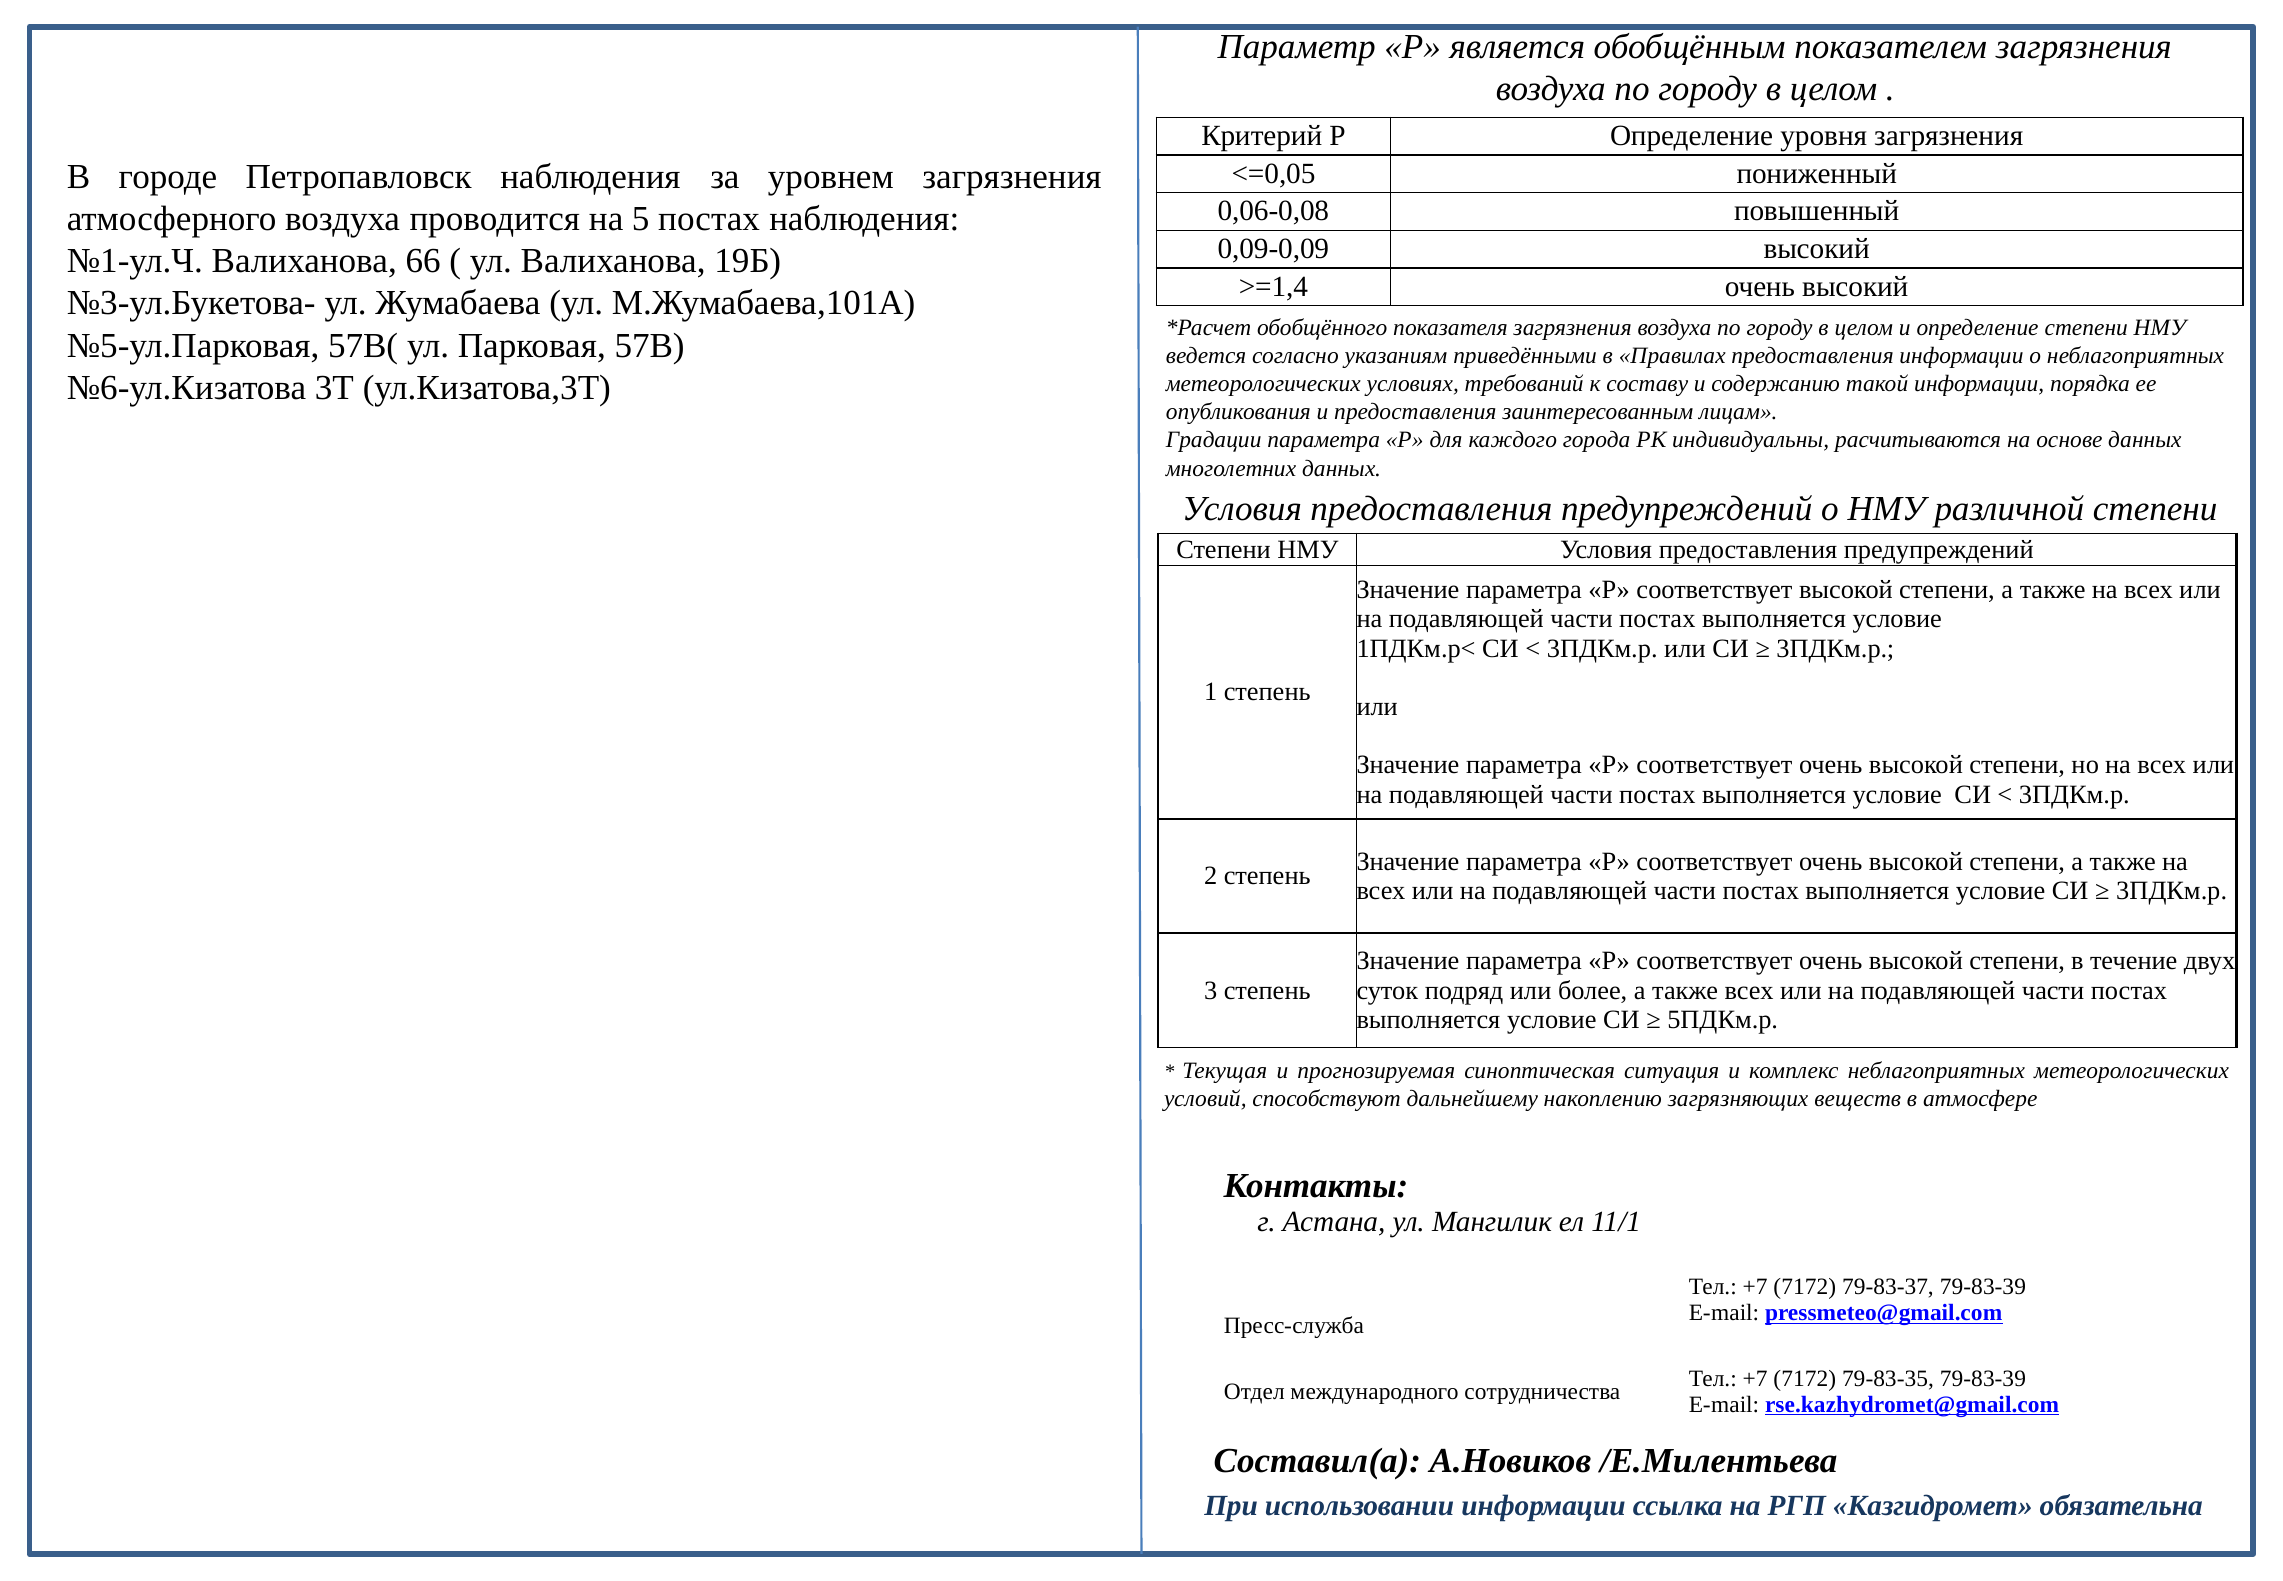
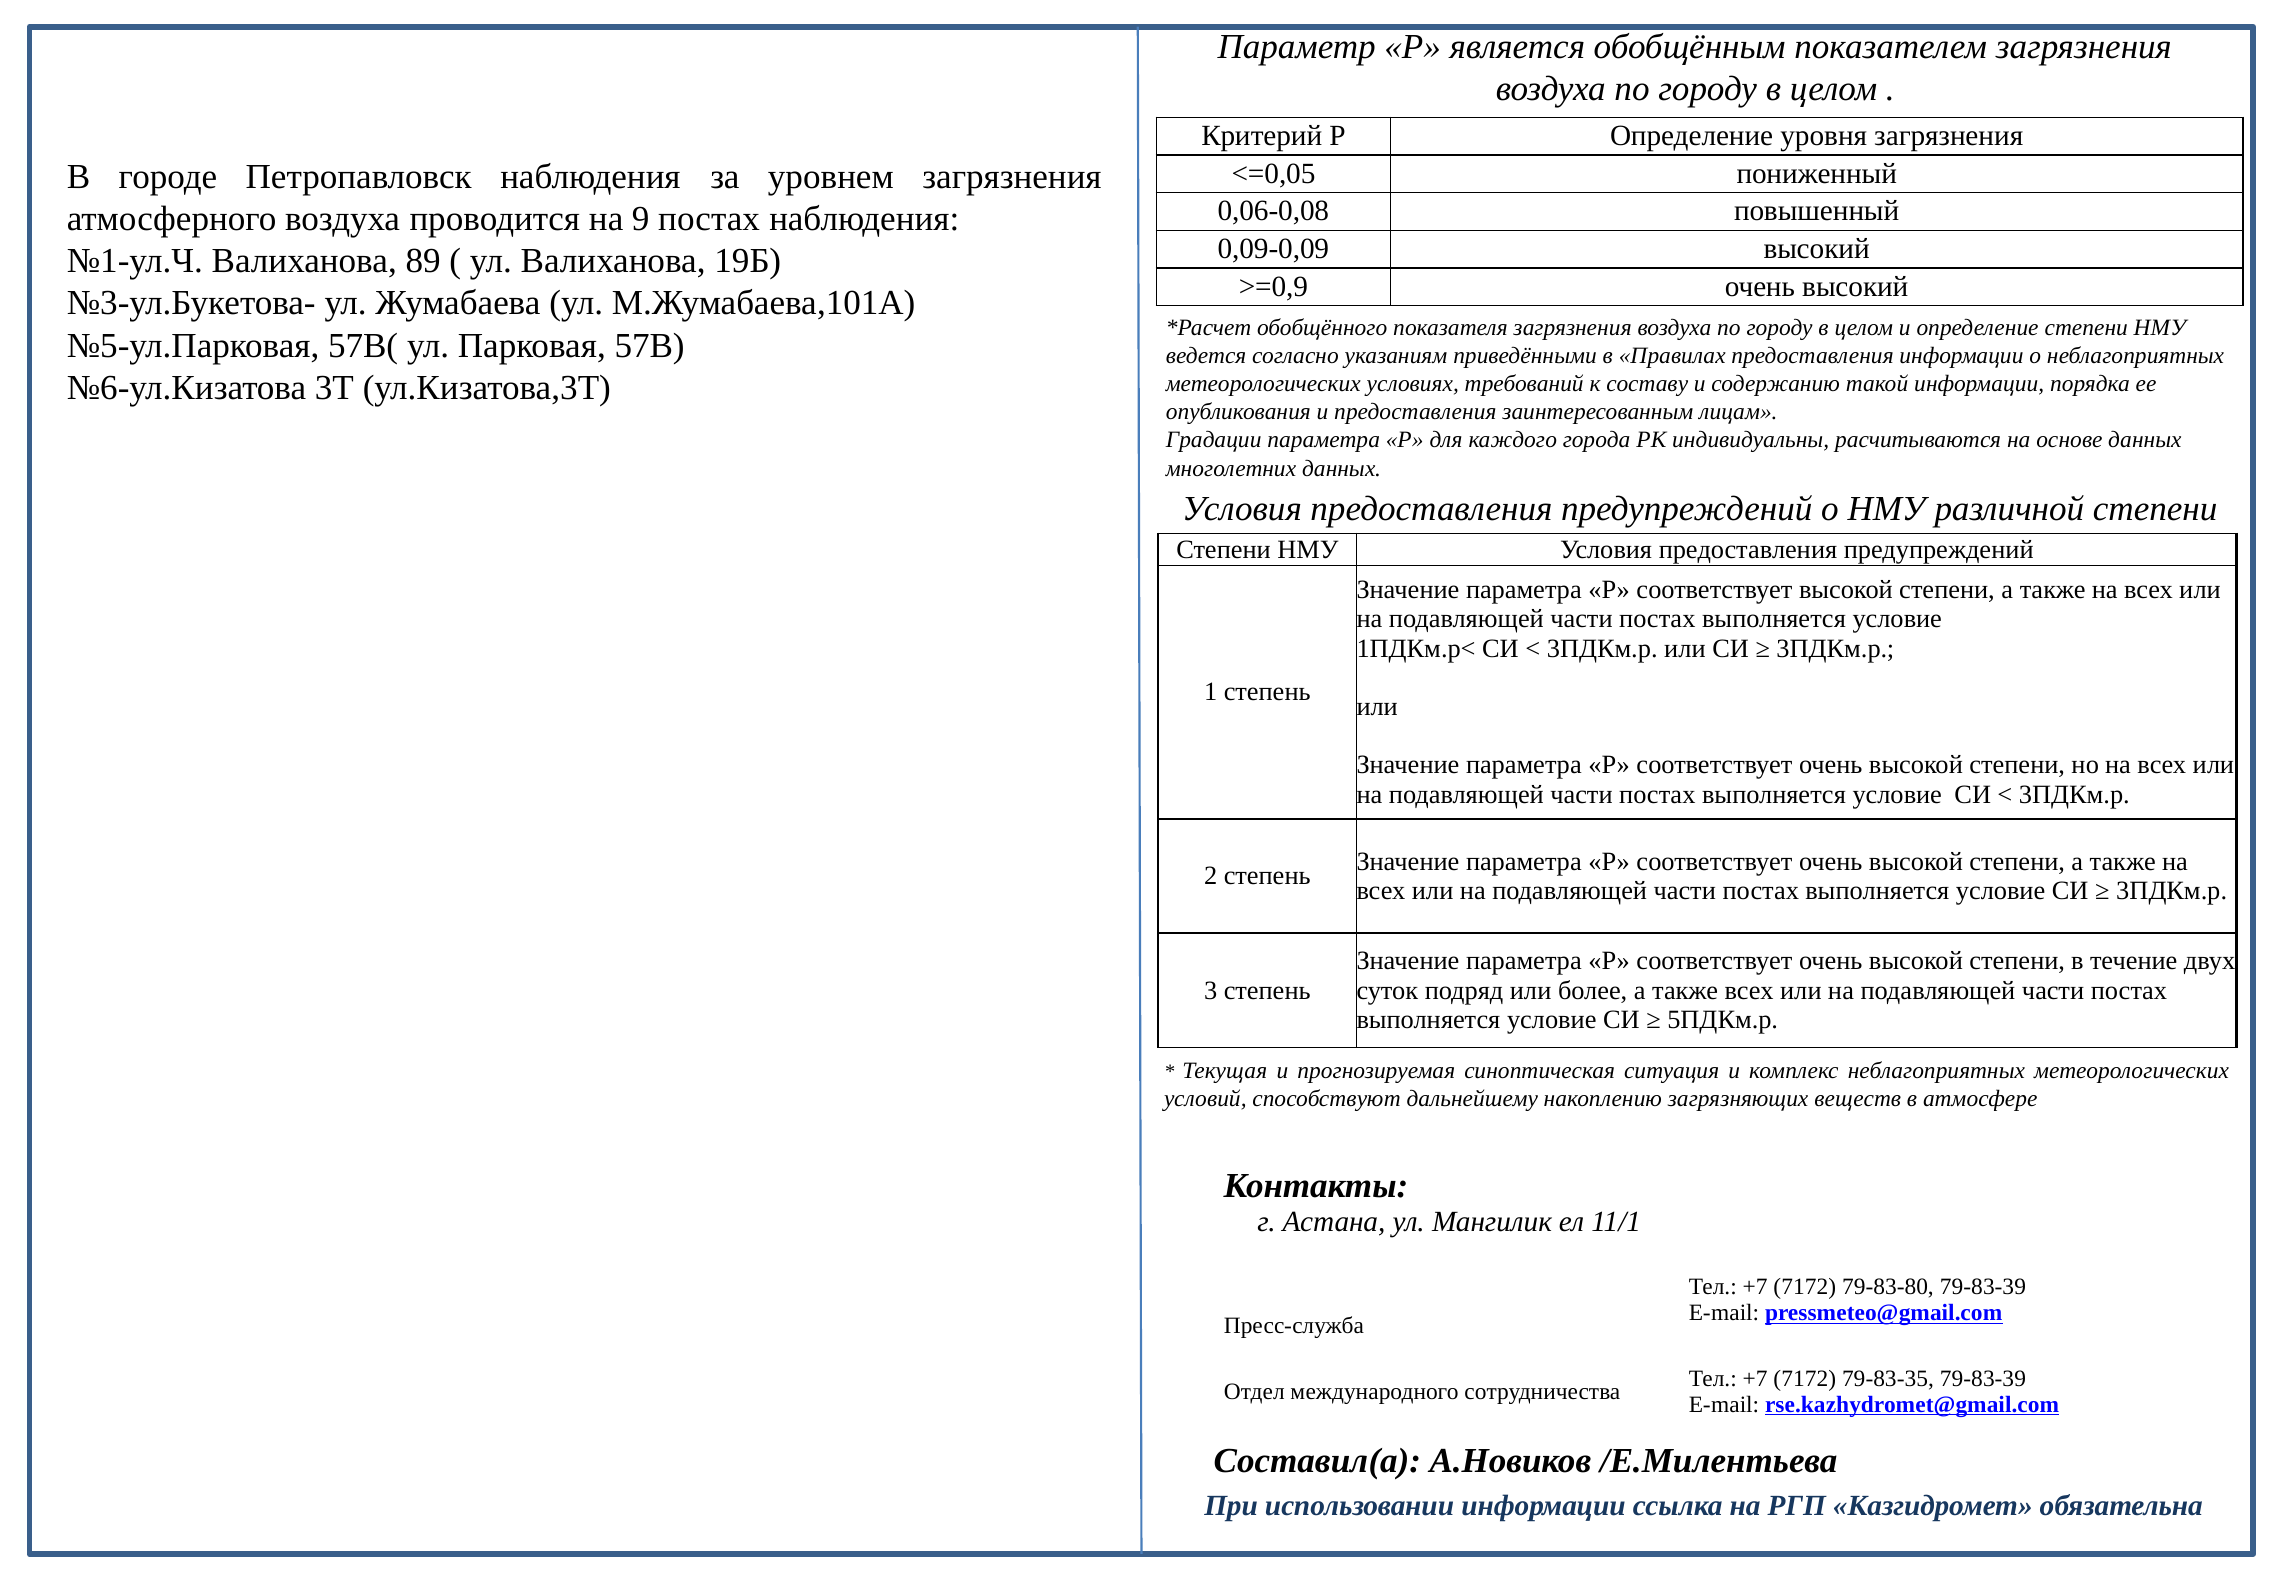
5: 5 -> 9 (641, 219)
66: 66 -> 89 (423, 261)
>=1,4: >=1,4 -> >=0,9 (1273, 286)
79-83-37: 79-83-37 -> 79-83-80 (1888, 1287)
